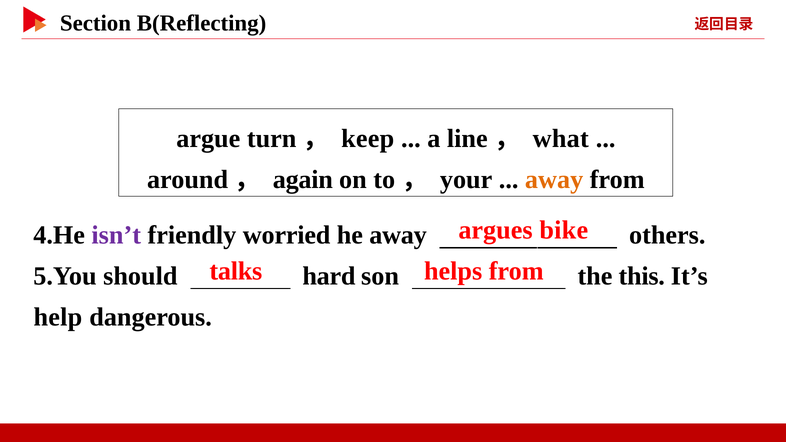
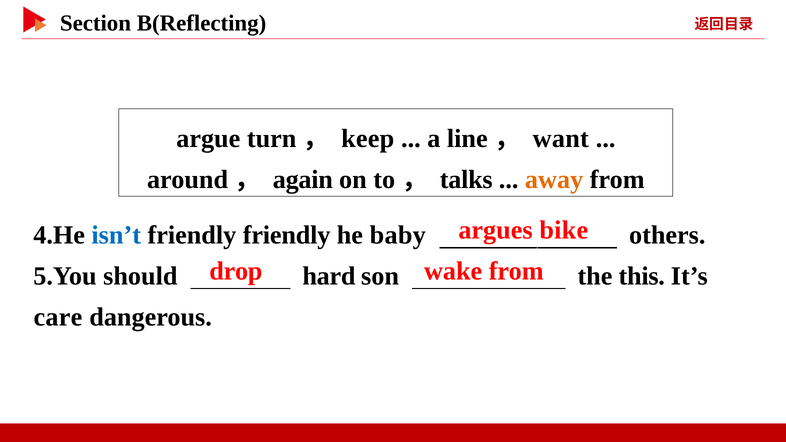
what: what -> want (561, 139)
your: your -> talks (466, 180)
isn’t colour: purple -> blue (116, 235)
friendly worried: worried -> friendly (287, 235)
he away: away -> baby (398, 235)
talks: talks -> drop (236, 271)
helps: helps -> wake (453, 271)
help: help -> care (58, 317)
